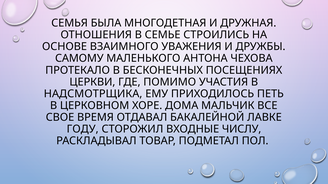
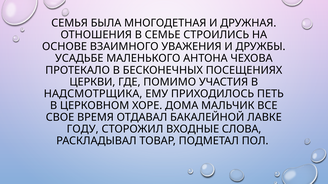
САМОМУ: САМОМУ -> УСАДЬБЕ (79, 59)
ЧИСЛУ: ЧИСЛУ -> СЛОВА (242, 129)
